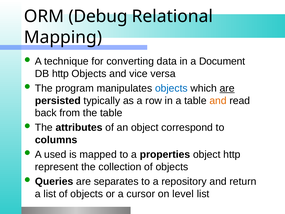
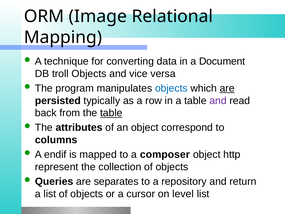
Debug: Debug -> Image (98, 16)
DB http: http -> troll (60, 74)
and colour: orange -> purple (218, 101)
table underline: none -> present (111, 113)
used: used -> endif (55, 154)
properties: properties -> composer (165, 154)
